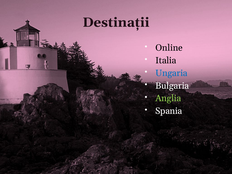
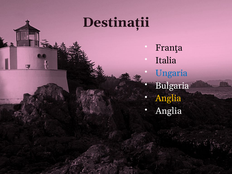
Online: Online -> Franţa (169, 48)
Anglia colour: light green -> yellow (168, 98)
Spania: Spania -> Anglia (169, 111)
